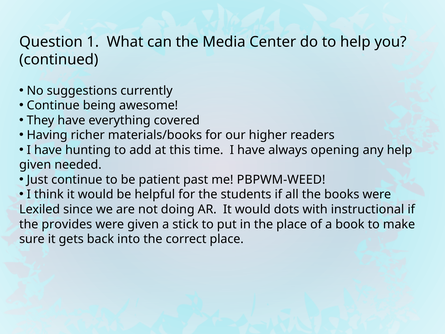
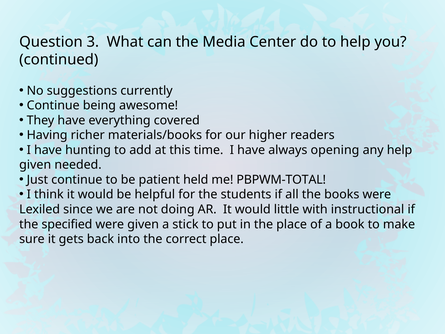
1: 1 -> 3 (93, 42)
past: past -> held (196, 180)
PBPWM-WEED: PBPWM-WEED -> PBPWM-TOTAL (281, 180)
dots: dots -> little (287, 209)
provides: provides -> specified (67, 224)
